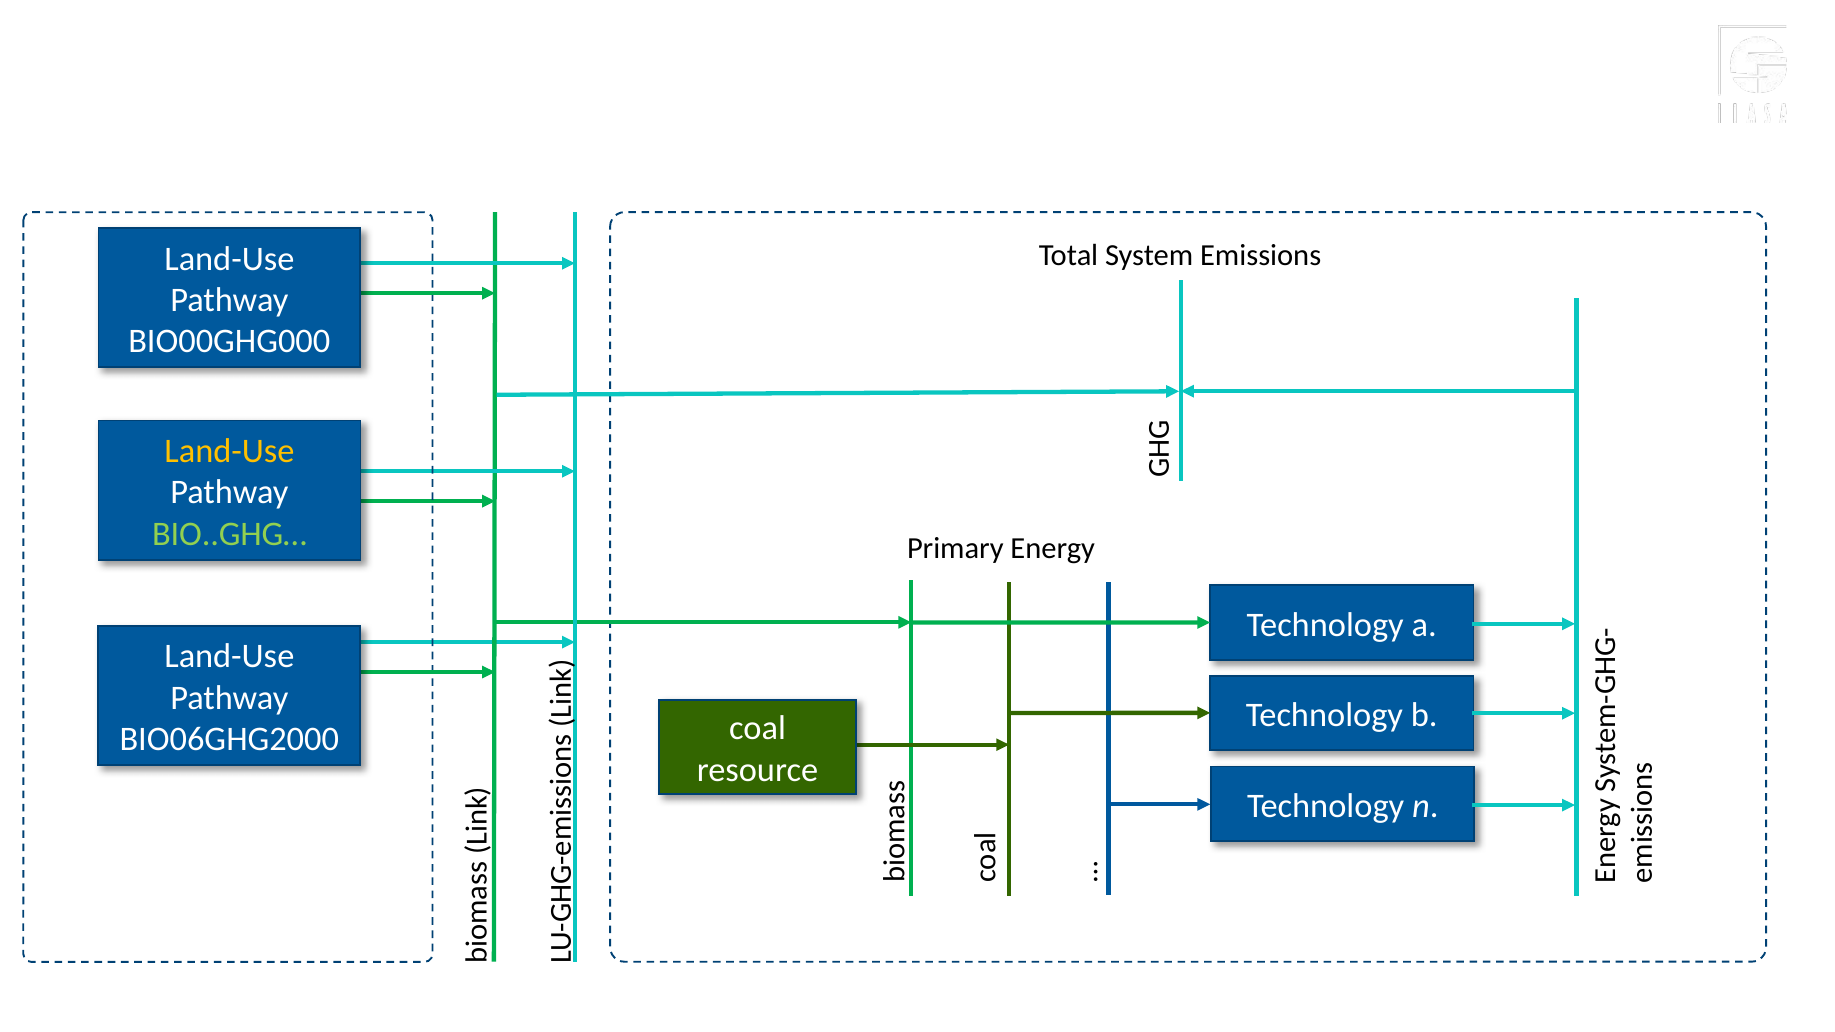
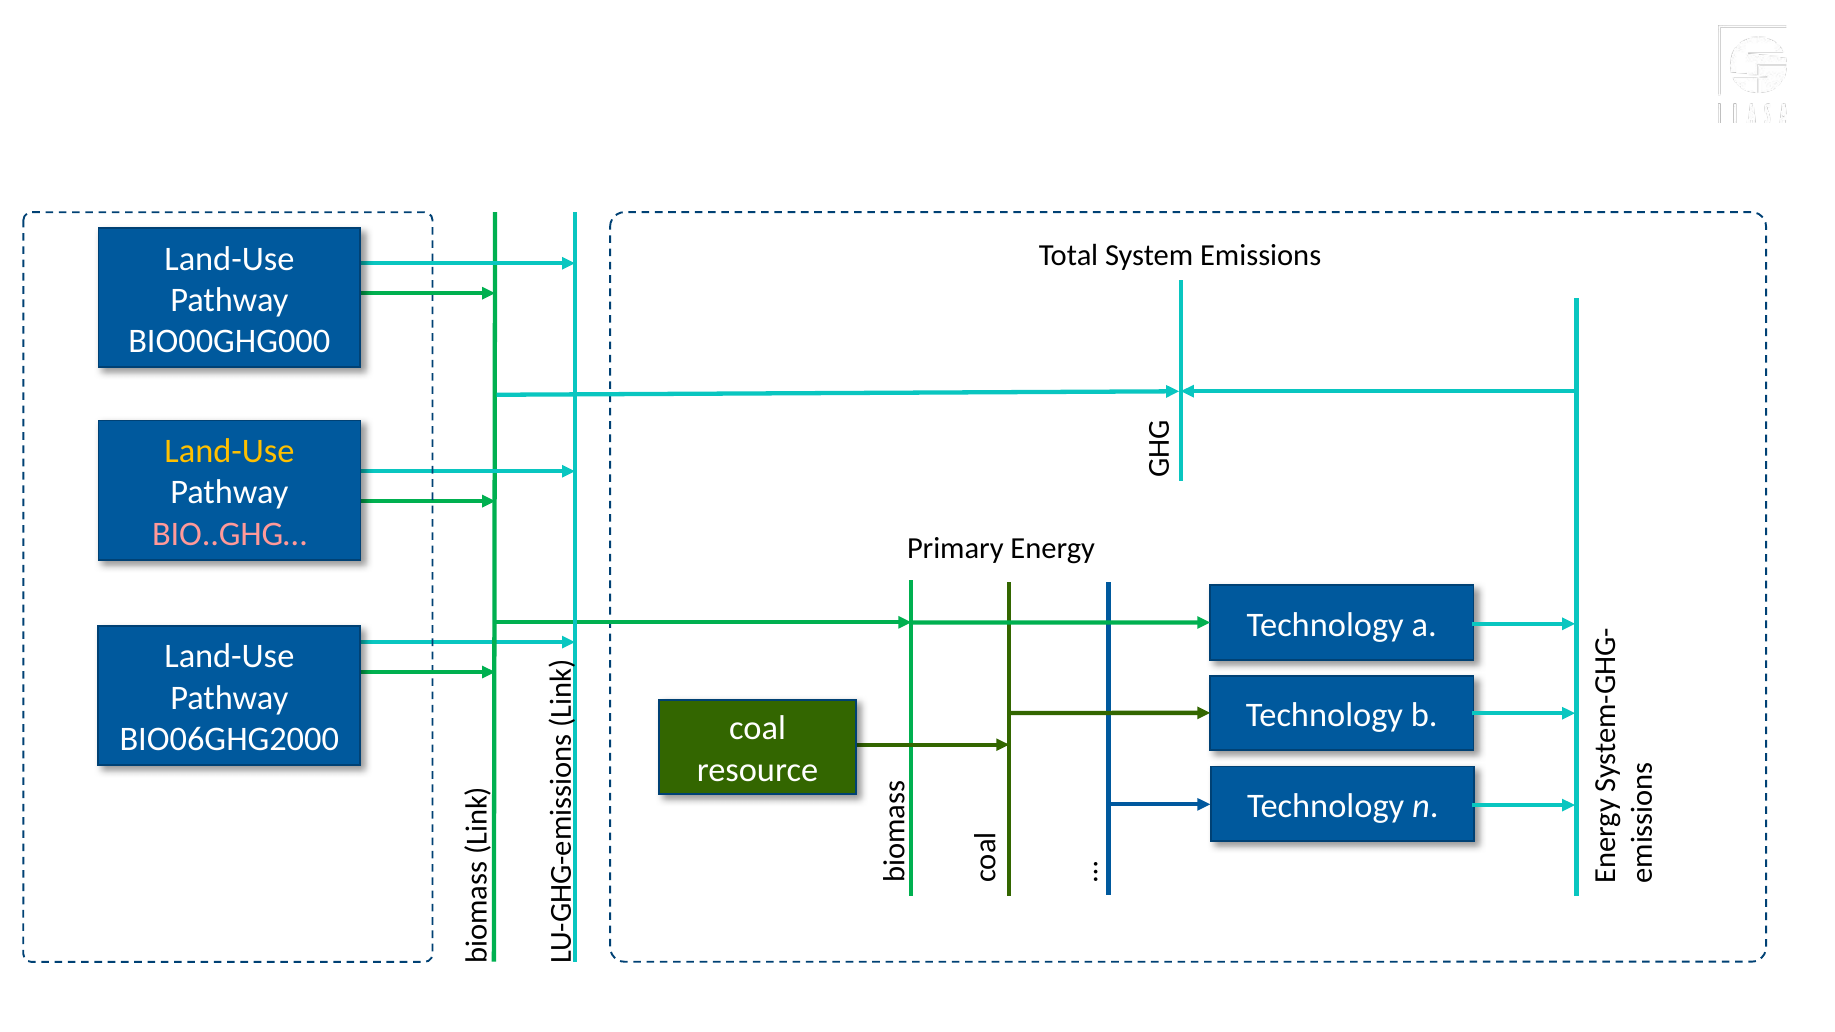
BIO..GHG… colour: light green -> pink (230, 534)
